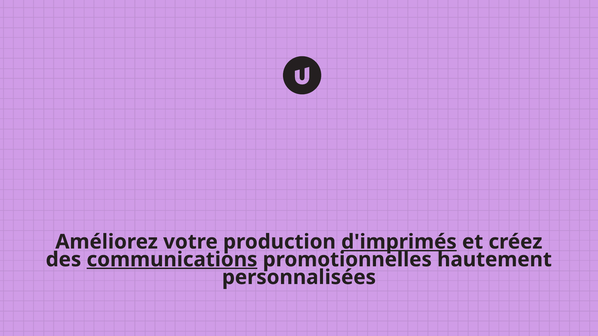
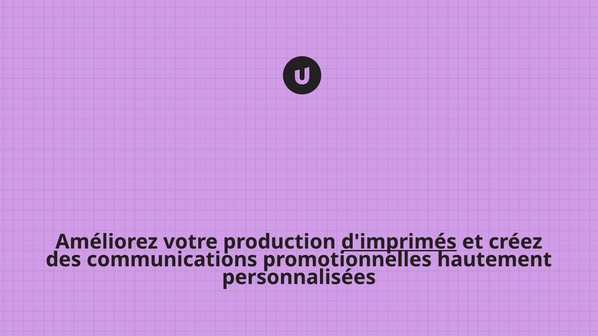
communications underline: present -> none (172, 260)
